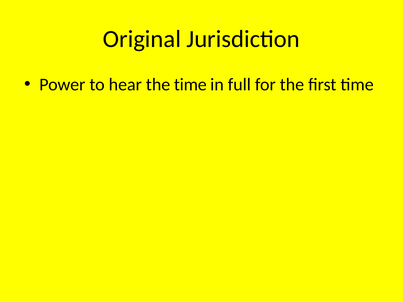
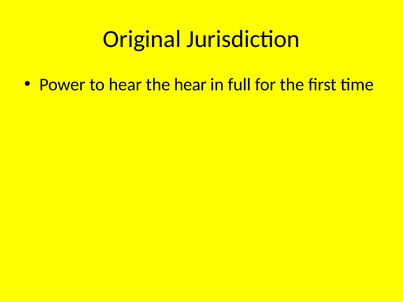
the time: time -> hear (190, 85)
